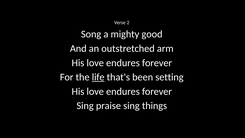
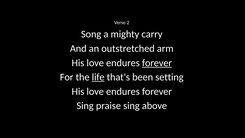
good: good -> carry (152, 34)
forever underline: none -> present (157, 63)
things: things -> above (155, 106)
